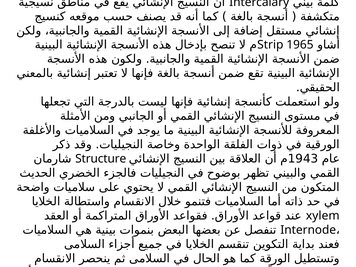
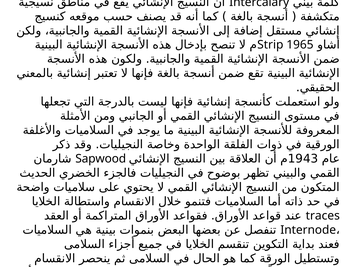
Structure: Structure -> Sapwood (101, 159)
xylem: xylem -> traces (323, 216)
